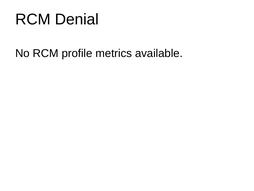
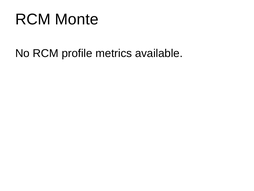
Denial: Denial -> Monte (77, 19)
